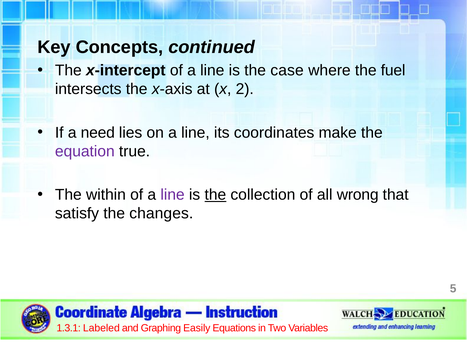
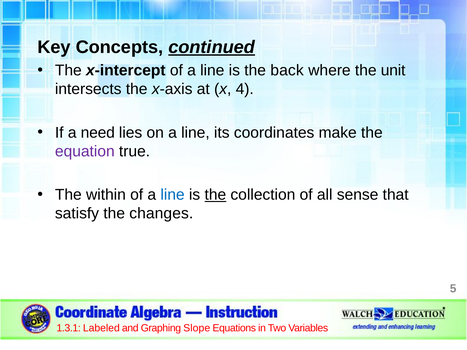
continued underline: none -> present (212, 47)
case: case -> back (287, 70)
fuel: fuel -> unit (393, 70)
2: 2 -> 4 (245, 89)
line colour: purple -> blue (173, 195)
wrong: wrong -> sense (358, 195)
Easily: Easily -> Slope (197, 328)
